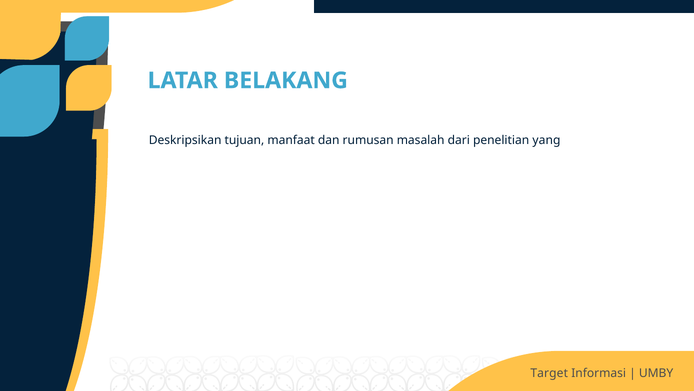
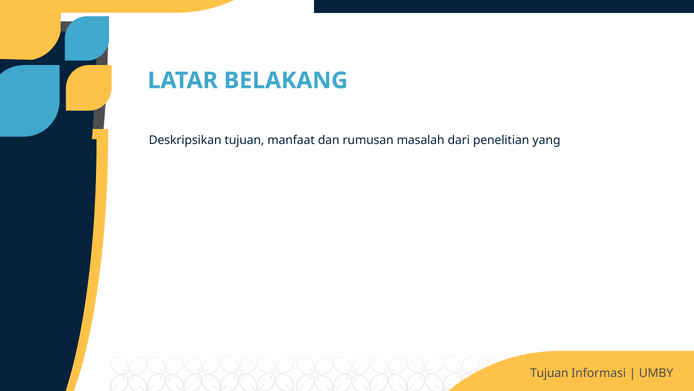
Target: Target -> Tujuan (549, 373)
